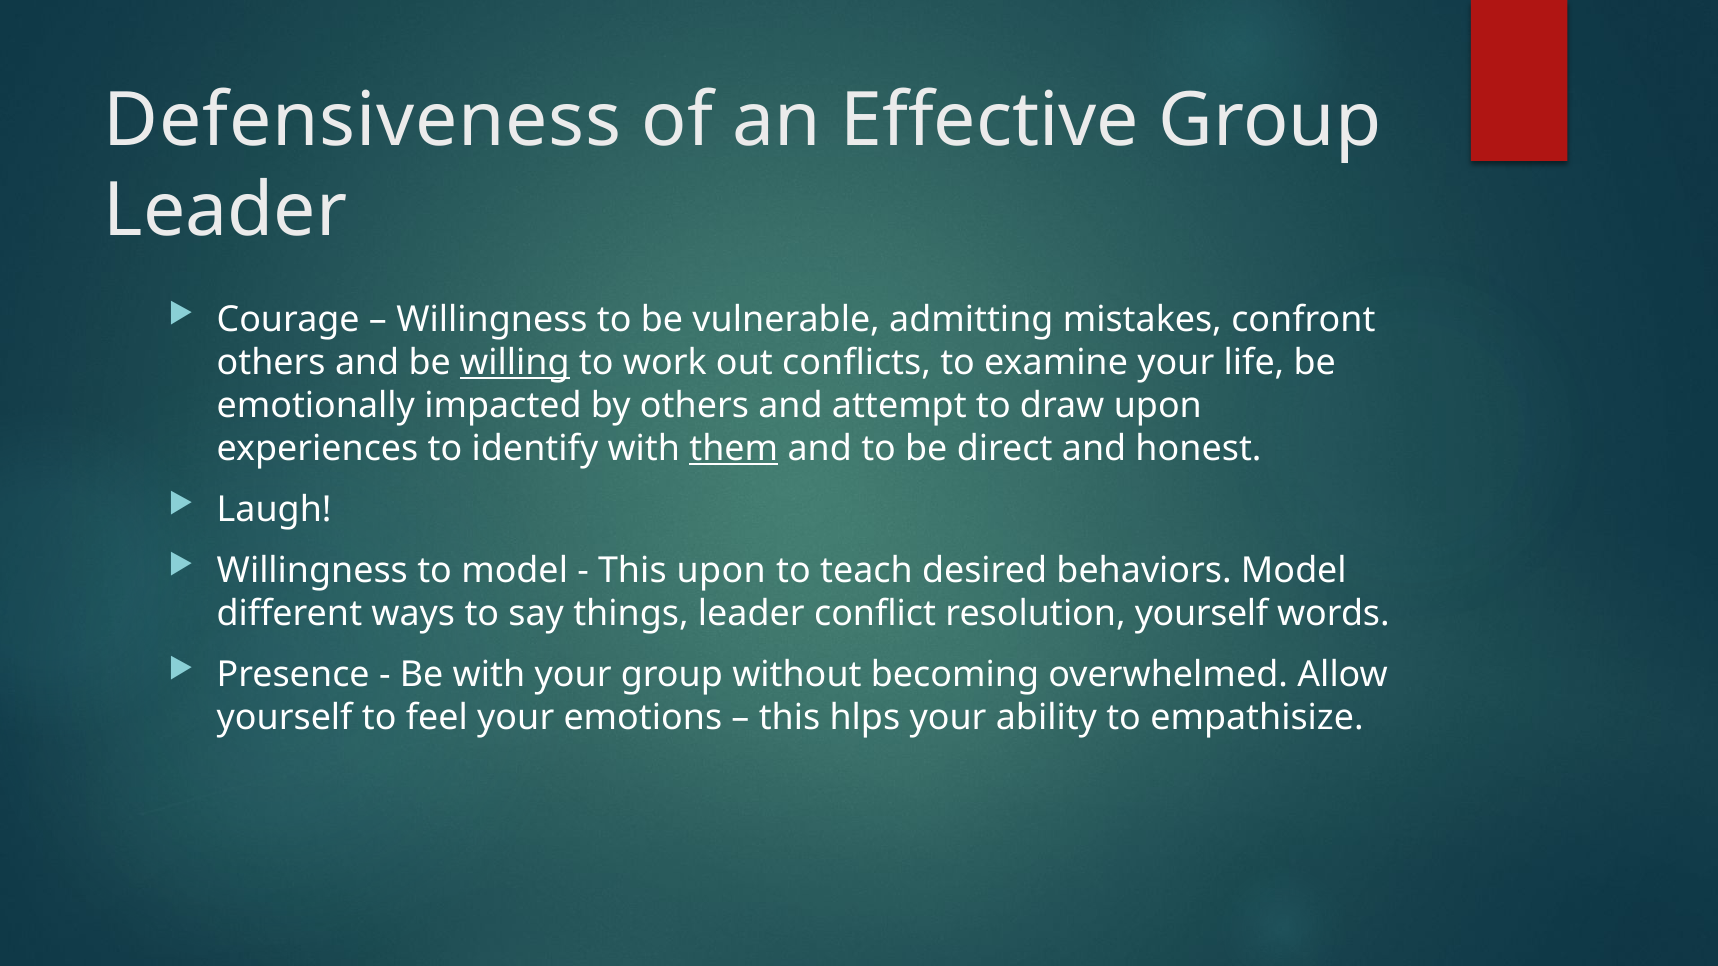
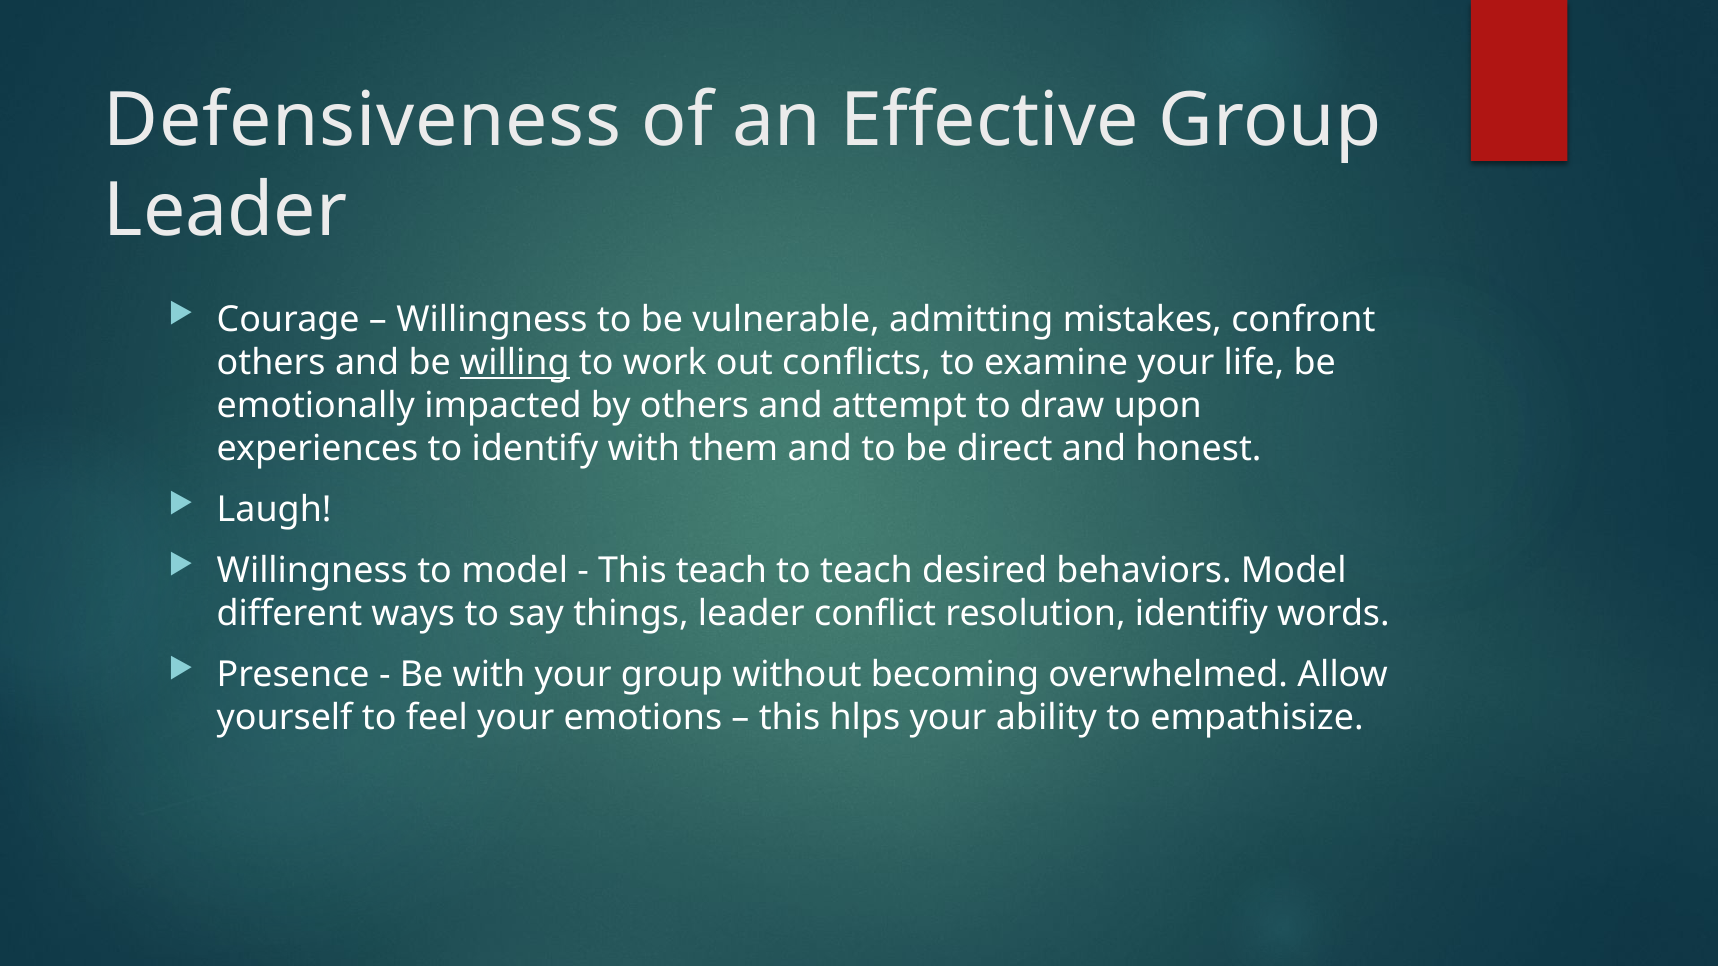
them underline: present -> none (734, 449)
This upon: upon -> teach (722, 571)
resolution yourself: yourself -> identifiy (1201, 614)
